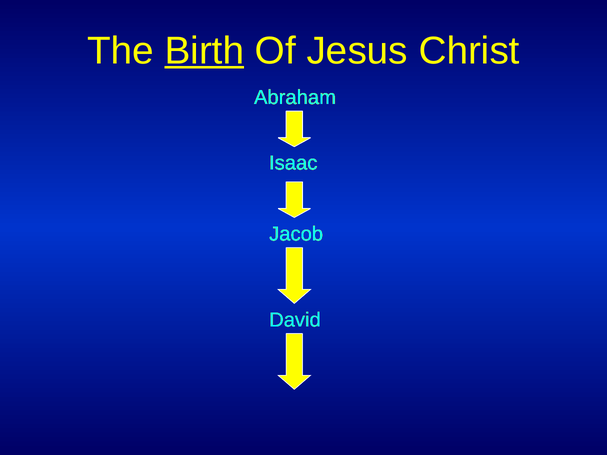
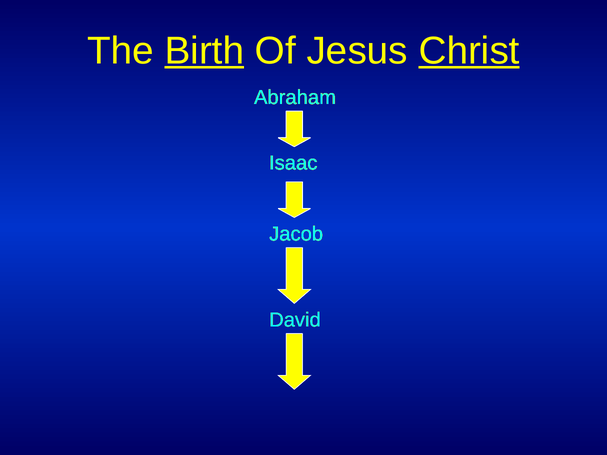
Christ underline: none -> present (469, 51)
